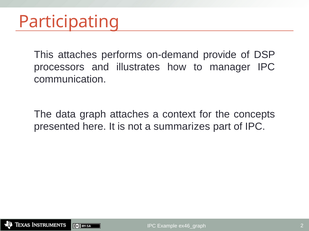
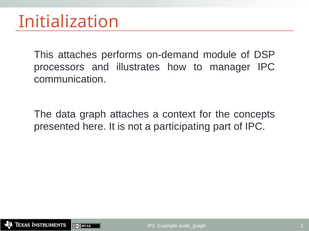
Participating: Participating -> Initialization (69, 22)
provide: provide -> module (220, 55)
summarizes: summarizes -> participating (182, 127)
